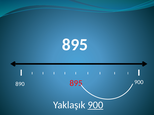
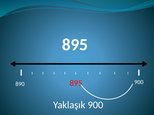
900 underline: present -> none (95, 105)
